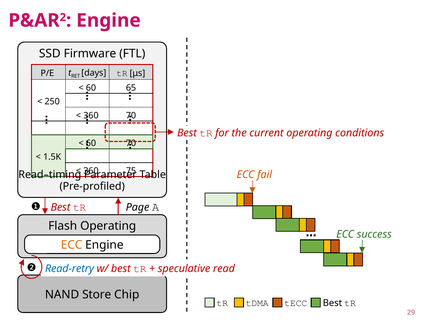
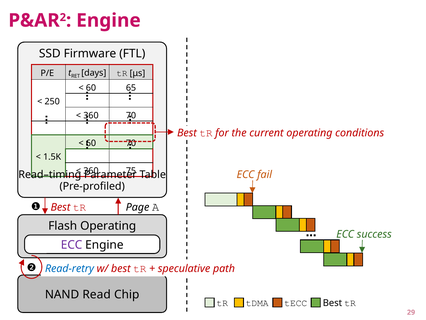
ECC colour: orange -> purple (72, 245)
read: read -> path (224, 268)
Store: Store -> Read (97, 294)
